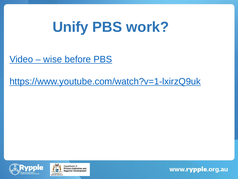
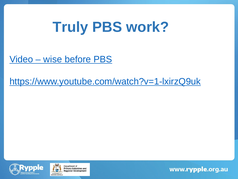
Unify: Unify -> Truly (70, 27)
